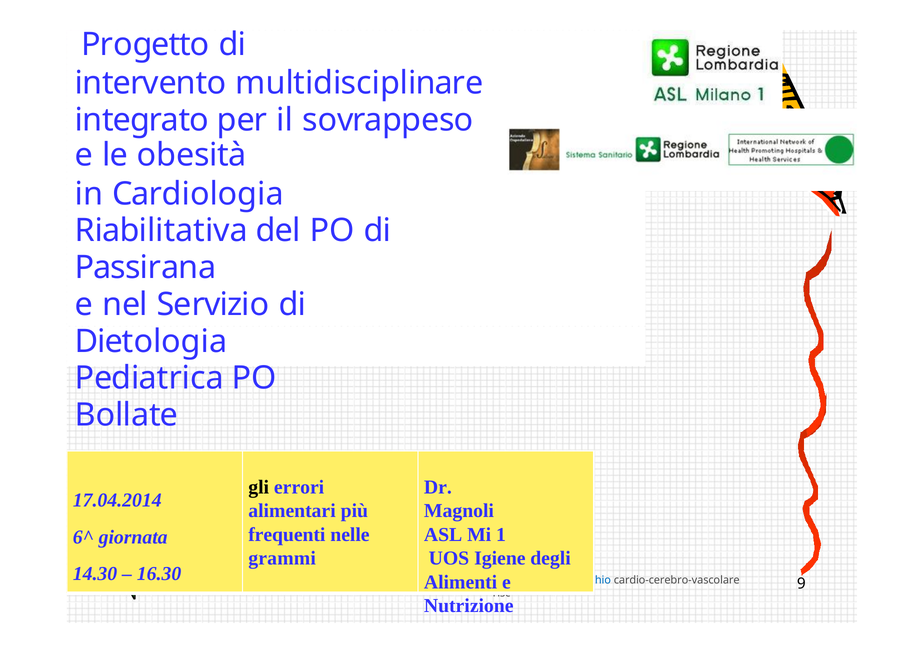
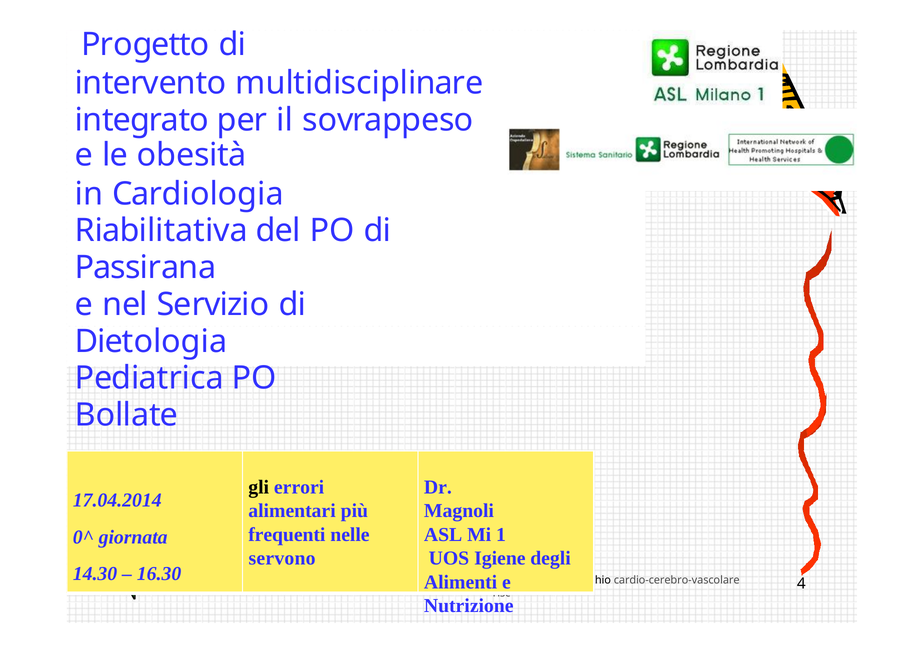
6^: 6^ -> 0^ (83, 537)
grammi: grammi -> servono (282, 558)
hio colour: blue -> black (603, 580)
9: 9 -> 4 (801, 584)
